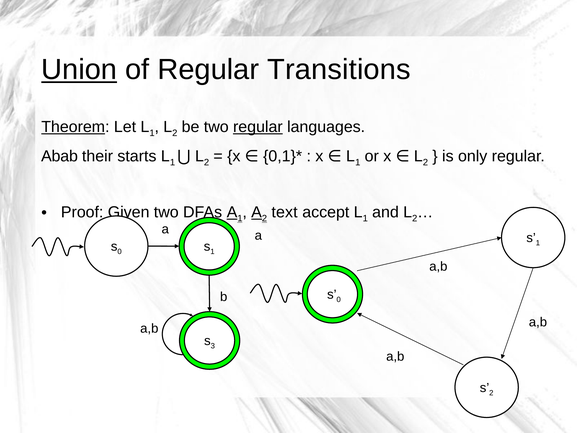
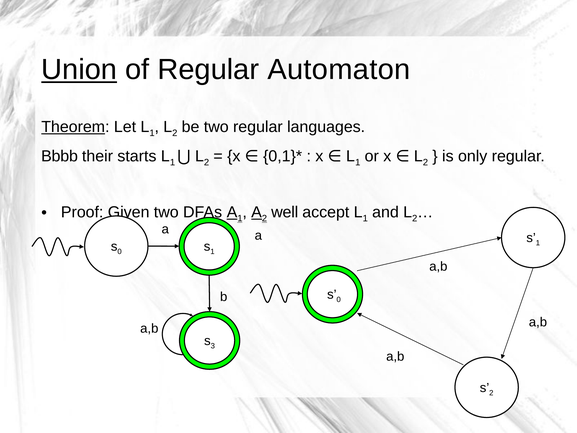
Transitions: Transitions -> Automaton (339, 70)
regular underline: present -> none (258, 127)
Abab: Abab -> Bbbb (60, 156)
text: text -> well (285, 212)
